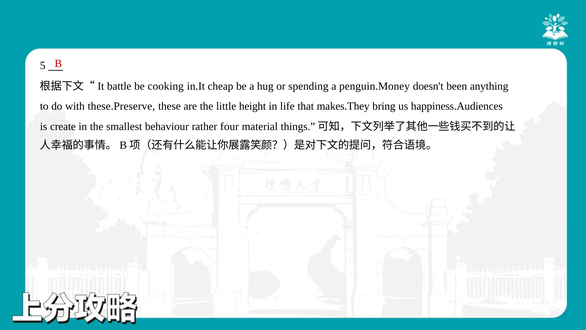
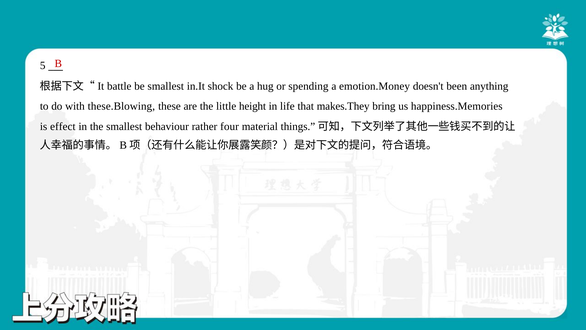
be cooking: cooking -> smallest (166, 86)
cheap: cheap -> shock (220, 86)
penguin.Money: penguin.Money -> emotion.Money (375, 86)
these.Preserve: these.Preserve -> these.Blowing (121, 106)
happiness.Audiences: happiness.Audiences -> happiness.Memories (457, 106)
create: create -> effect (63, 126)
